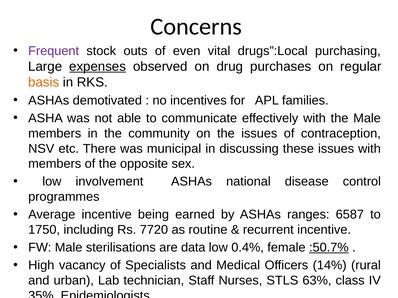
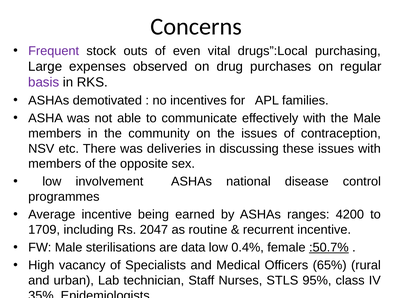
expenses underline: present -> none (98, 67)
basis colour: orange -> purple (44, 82)
municipal: municipal -> deliveries (174, 149)
6587: 6587 -> 4200 (350, 215)
1750: 1750 -> 1709 (44, 230)
7720: 7720 -> 2047 (154, 230)
14%: 14% -> 65% (330, 266)
63%: 63% -> 95% (317, 281)
